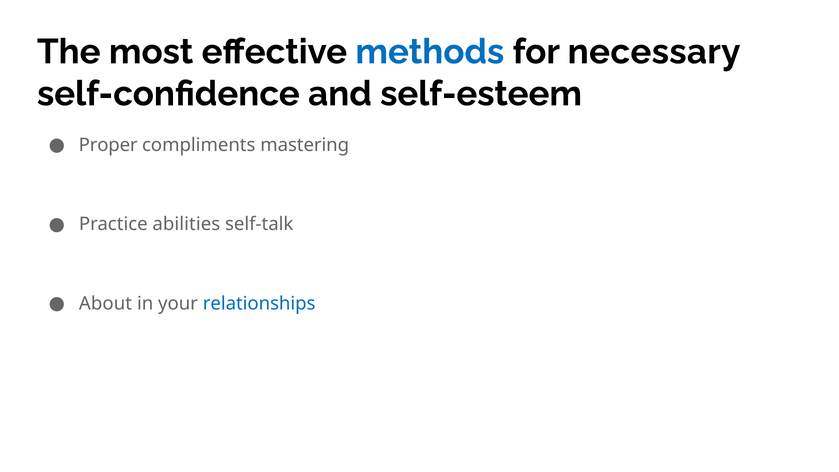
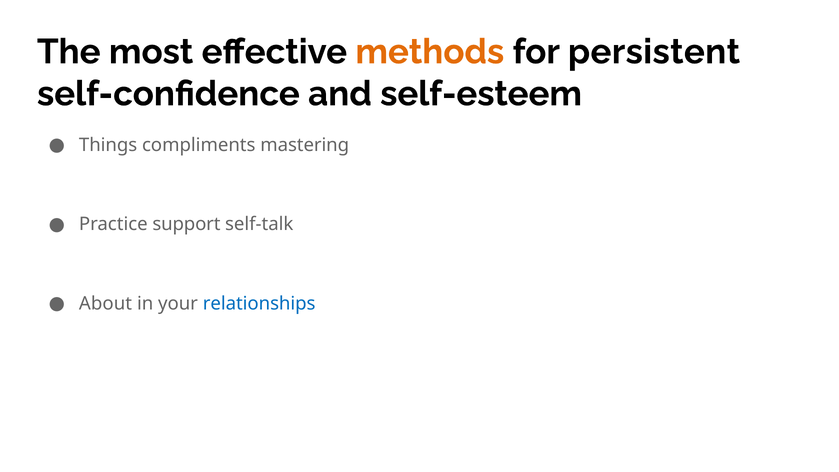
methods colour: blue -> orange (430, 52)
necessary: necessary -> persistent (654, 52)
Proper: Proper -> Things (108, 145)
abilities: abilities -> support (186, 224)
